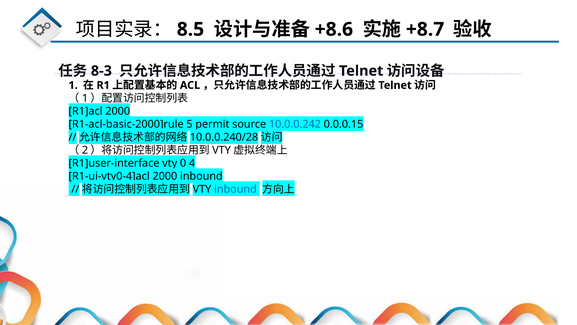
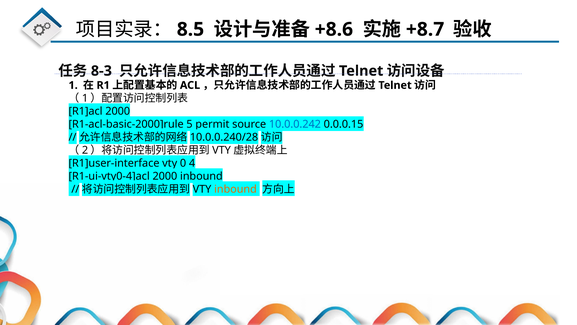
inbound colour: blue -> orange (235, 189)
